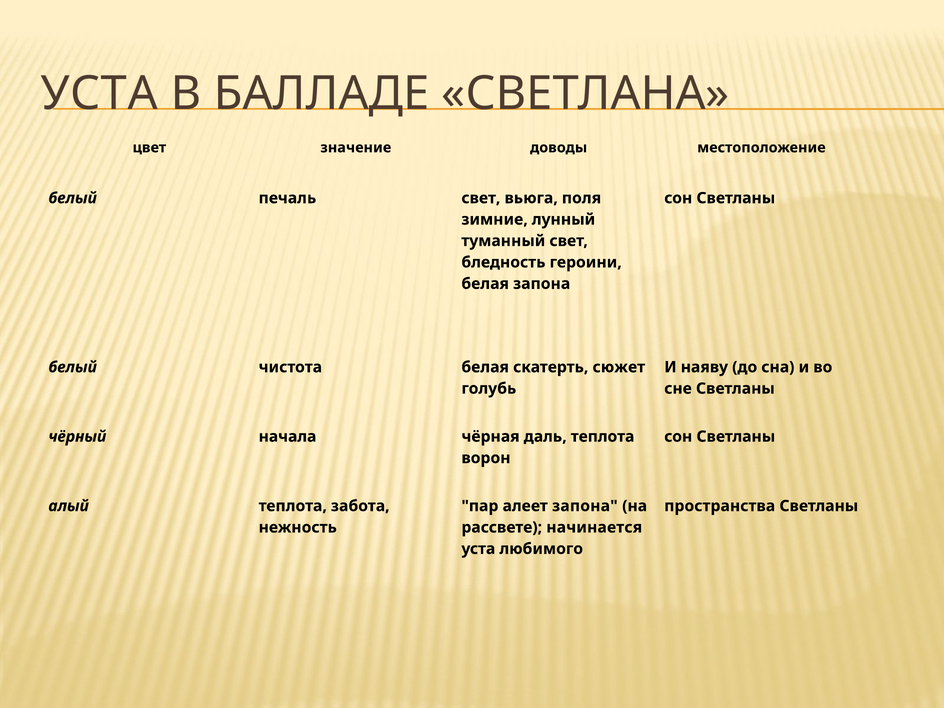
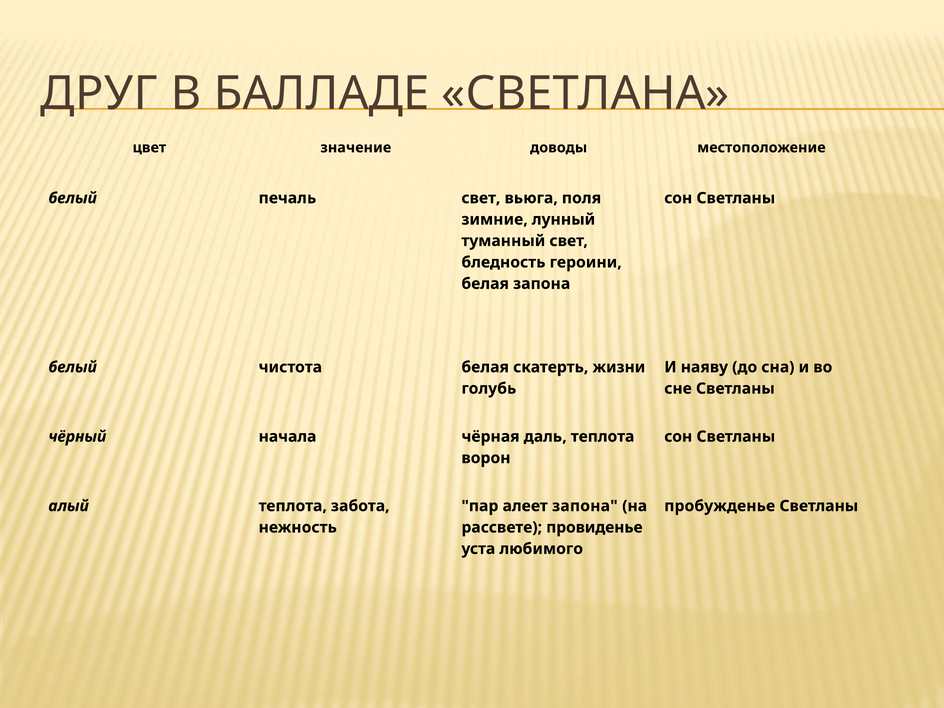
УСТА: УСТА -> ДРУГ (99, 94)
сюжет: сюжет -> жизни (619, 367)
пространства: пространства -> пробужденье (720, 506)
начинается: начинается -> провиденье (594, 527)
